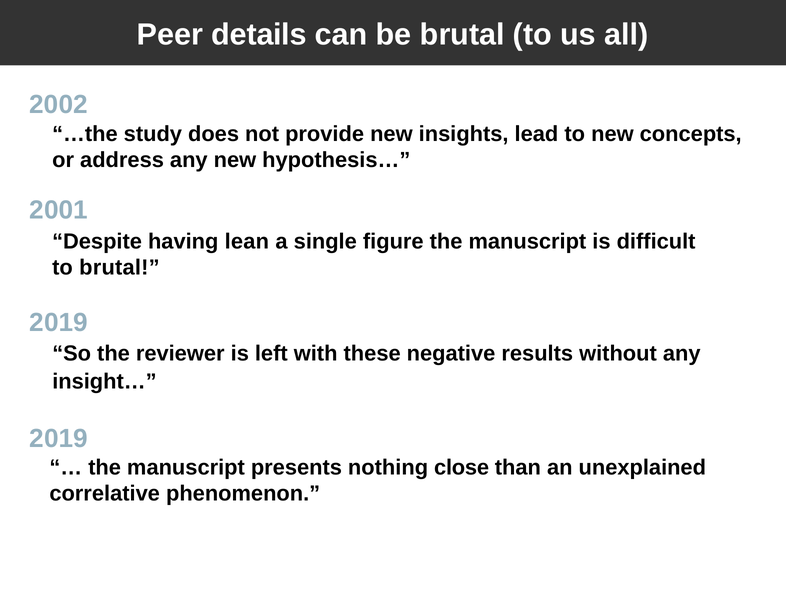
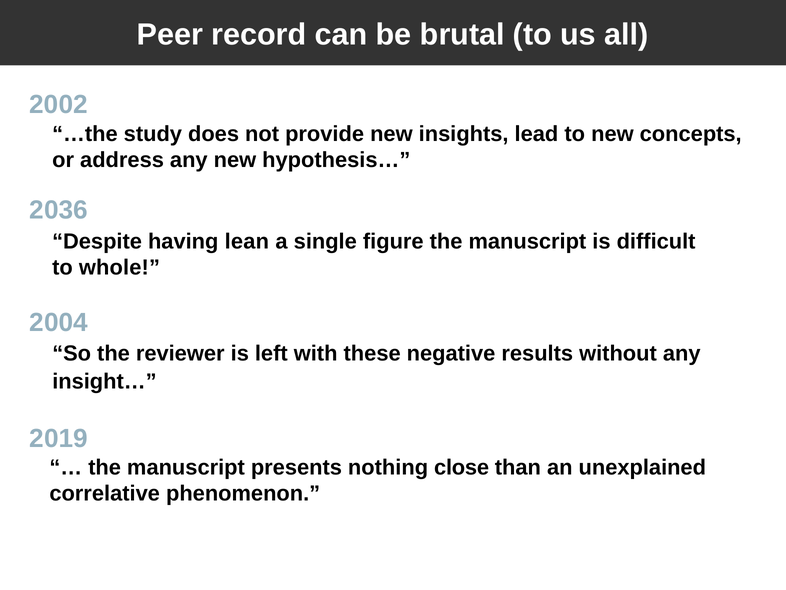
details: details -> record (259, 35)
2001: 2001 -> 2036 (59, 210)
to brutal: brutal -> whole (119, 267)
2019: 2019 -> 2004 (59, 322)
